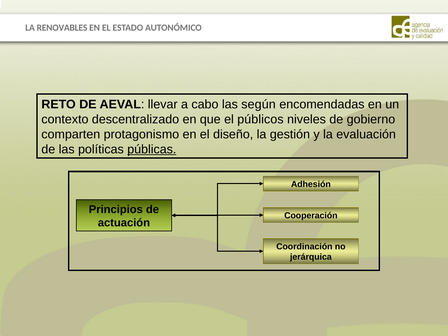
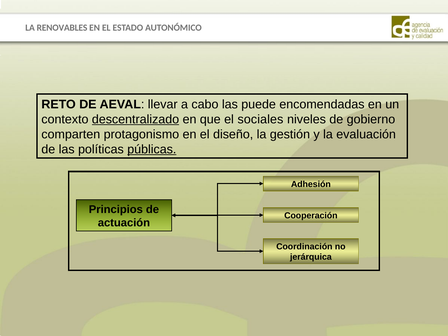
según: según -> puede (259, 104)
descentralizado underline: none -> present (136, 119)
públicos: públicos -> sociales (260, 119)
